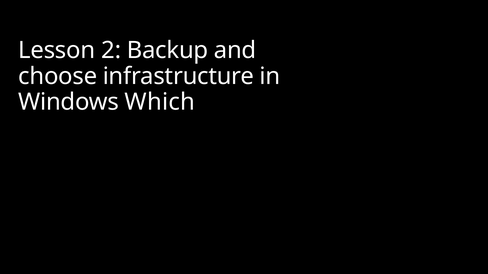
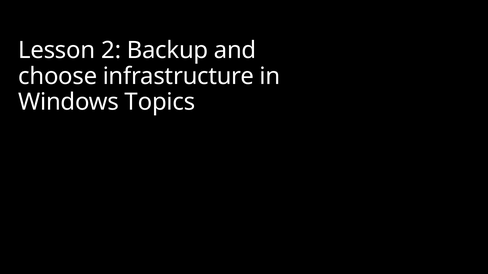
Which: Which -> Topics (160, 102)
